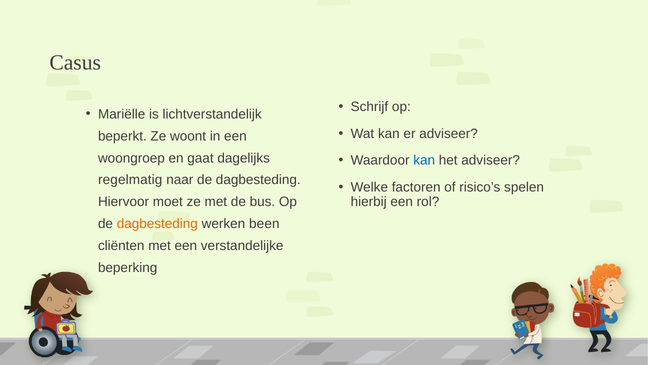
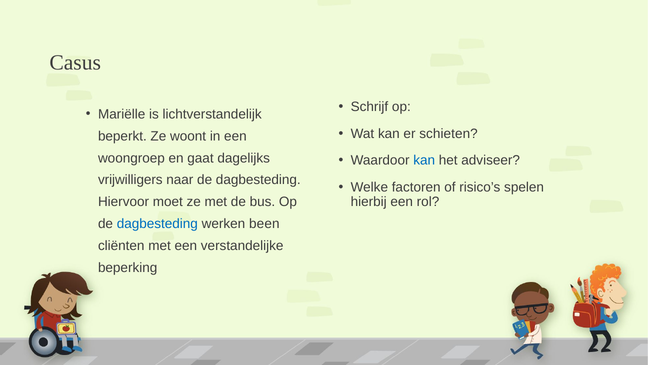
er adviseer: adviseer -> schieten (449, 133)
regelmatig: regelmatig -> vrijwilligers (130, 180)
dagbesteding colour: orange -> blue (157, 224)
